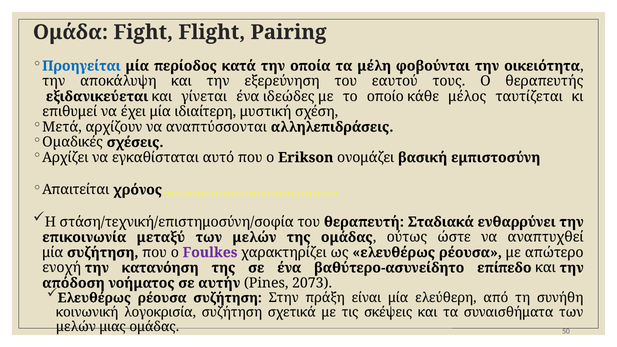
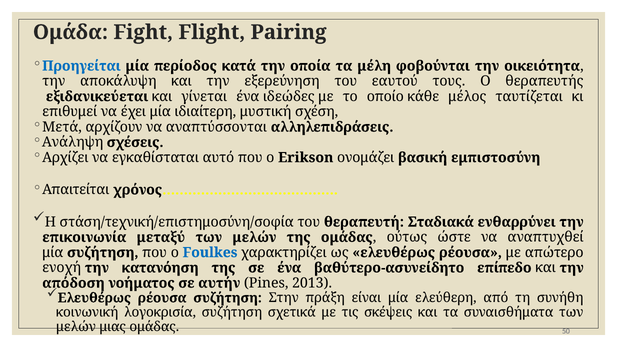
Οµαδικές: Οµαδικές -> Ανάληψη (73, 142)
Foulkes colour: purple -> blue (210, 253)
2073: 2073 -> 2013 (312, 283)
